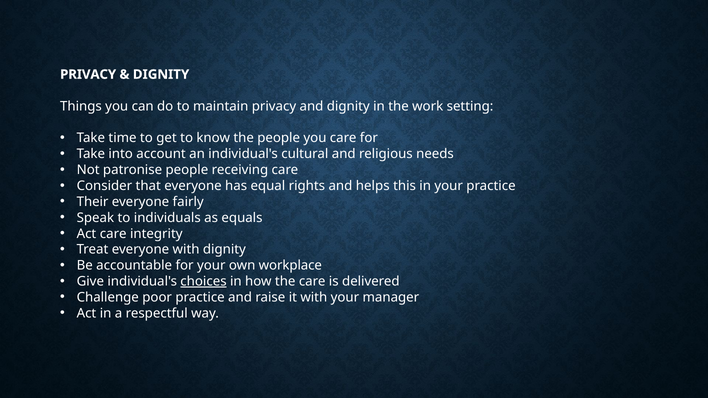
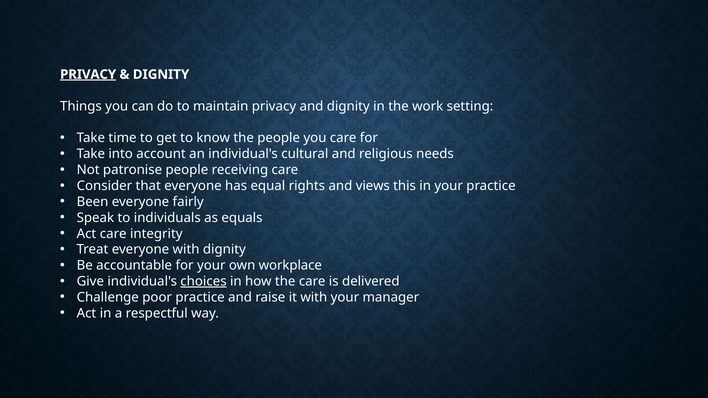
PRIVACY underline: none -> present (88, 74)
helps: helps -> views (373, 186)
Their: Their -> Been (93, 202)
